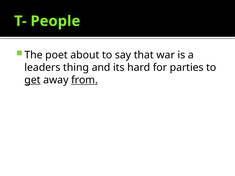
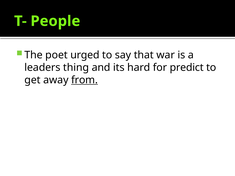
about: about -> urged (85, 55)
parties: parties -> predict (187, 68)
get underline: present -> none (32, 80)
